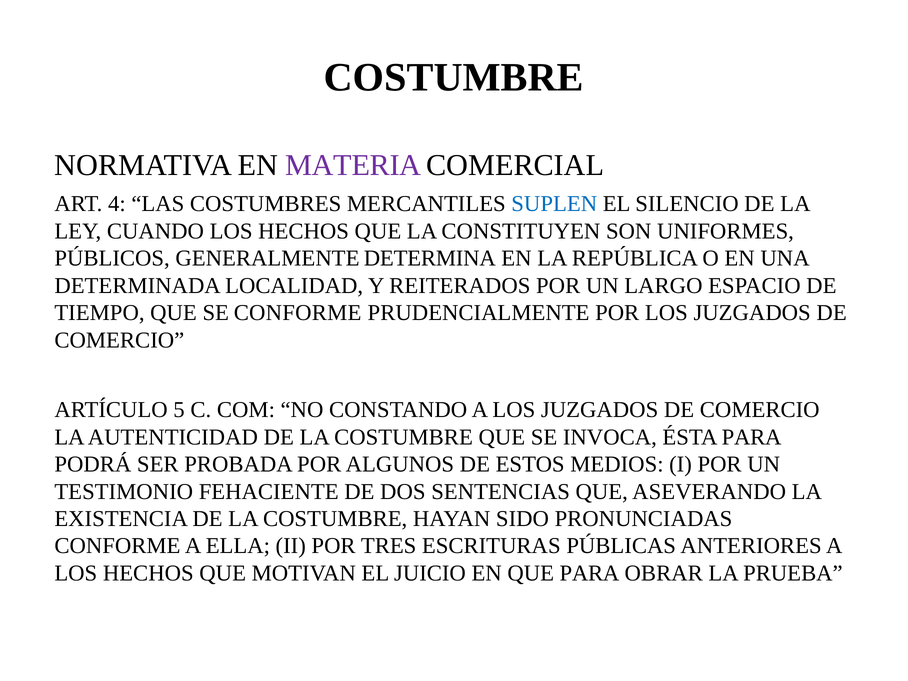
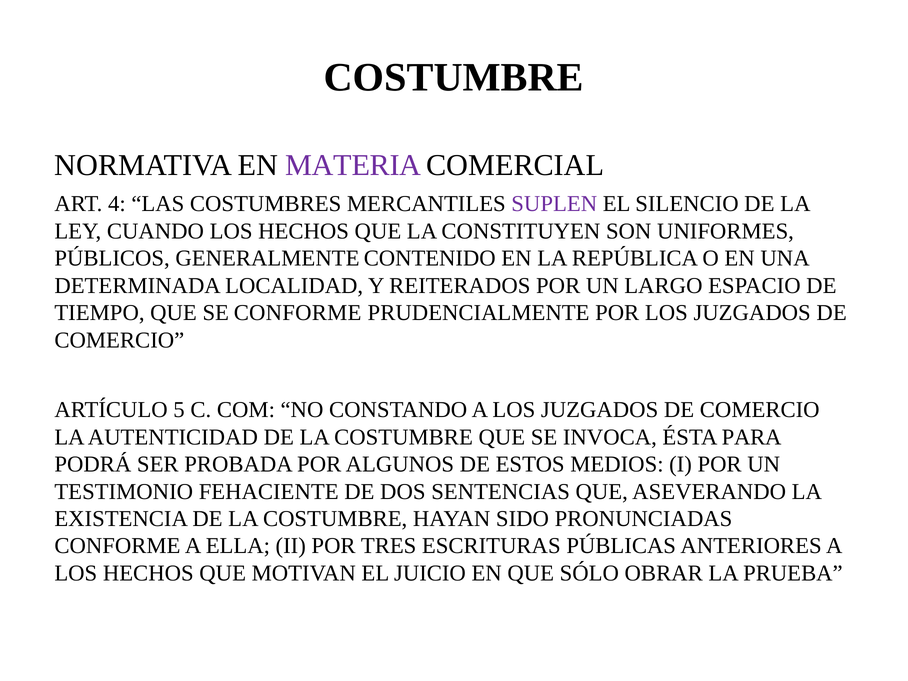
SUPLEN colour: blue -> purple (554, 204)
DETERMINA: DETERMINA -> CONTENIDO (430, 258)
QUE PARA: PARA -> SÓLO (589, 573)
